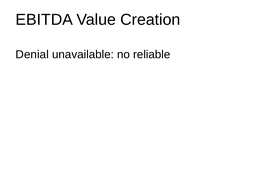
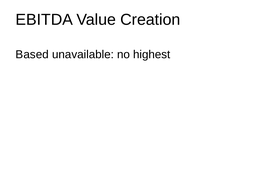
Denial: Denial -> Based (32, 55)
reliable: reliable -> highest (152, 55)
